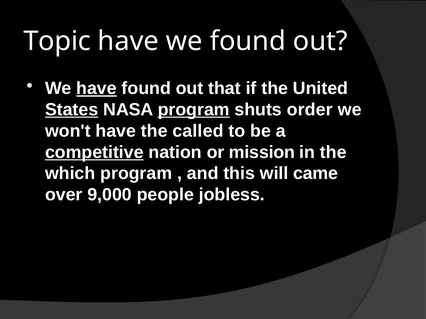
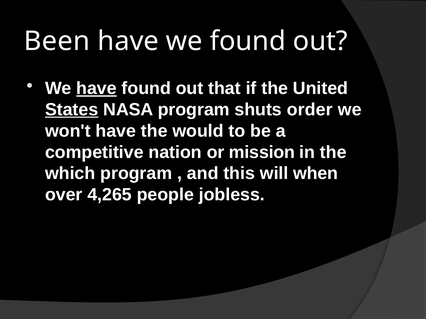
Topic: Topic -> Been (57, 41)
program underline: present -> none (194, 110)
called: called -> would (198, 131)
competitive underline: present -> none (94, 152)
came: came -> when (316, 174)
9,000: 9,000 -> 4,265 (110, 195)
